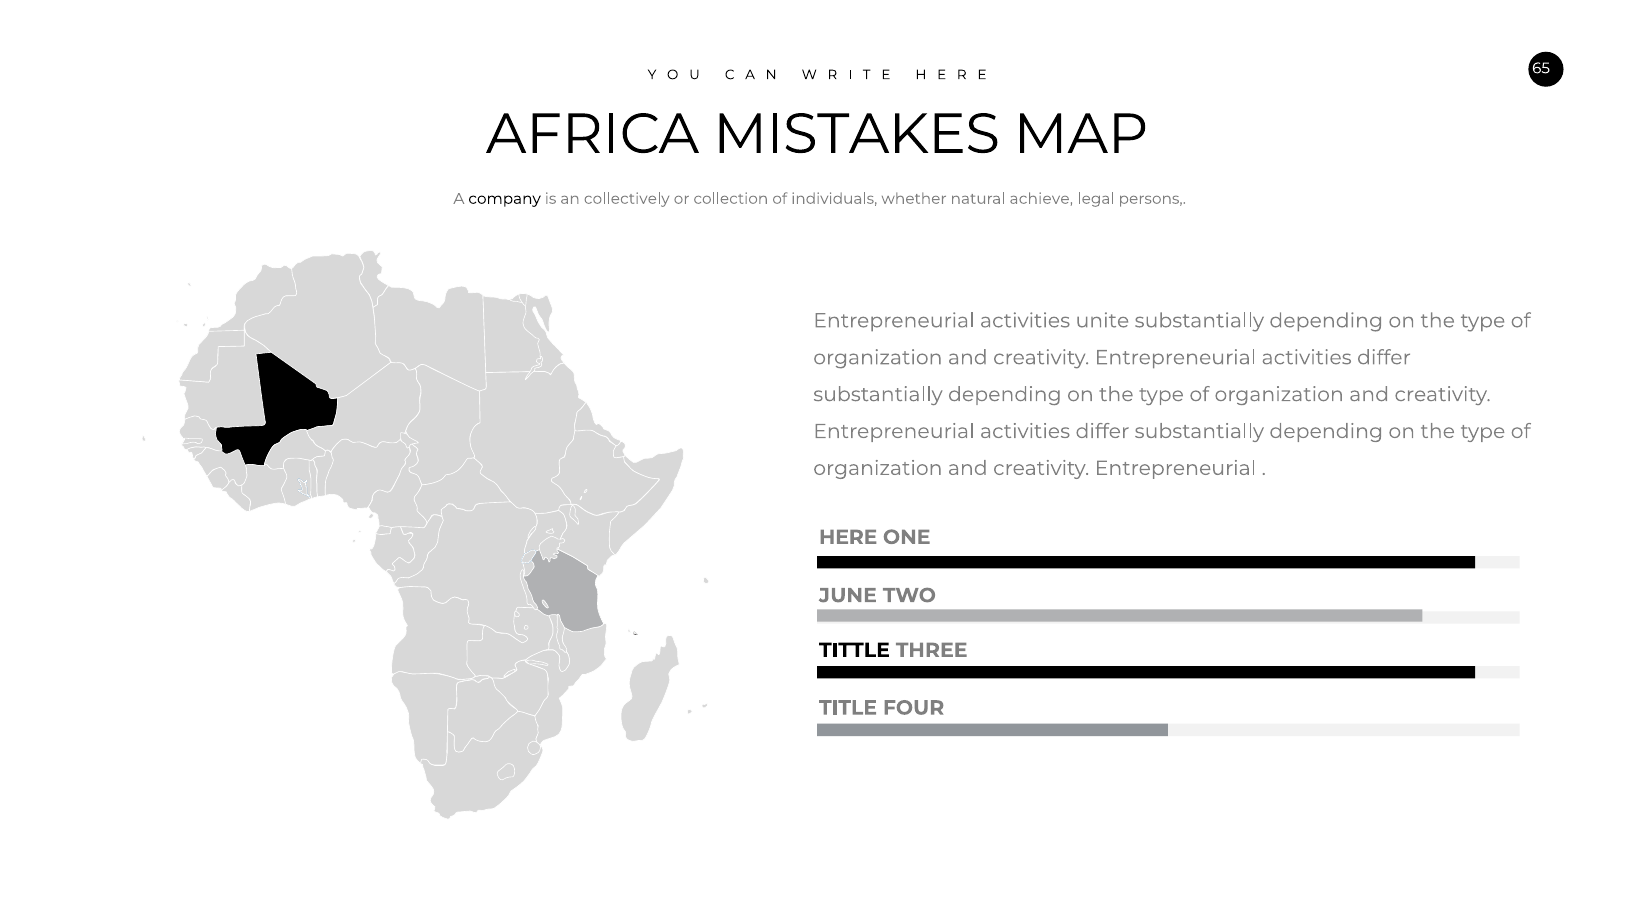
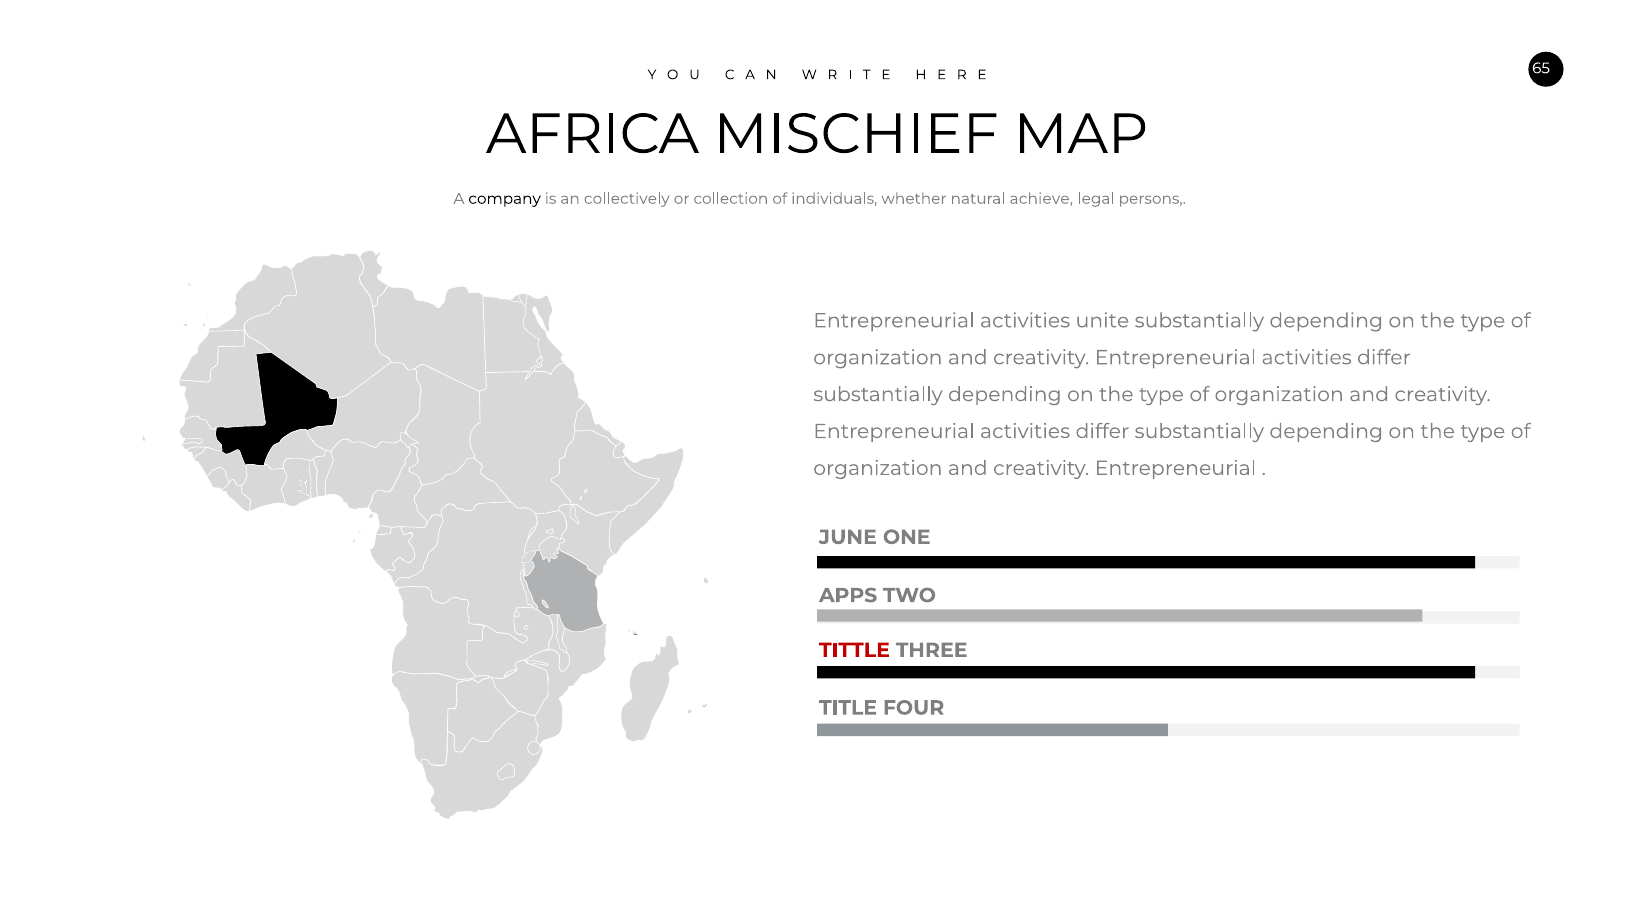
MISTAKES: MISTAKES -> MISCHIEF (856, 134)
HERE: HERE -> JUNE (848, 537)
JUNE: JUNE -> APPS (848, 596)
TITTLE colour: black -> red (854, 650)
